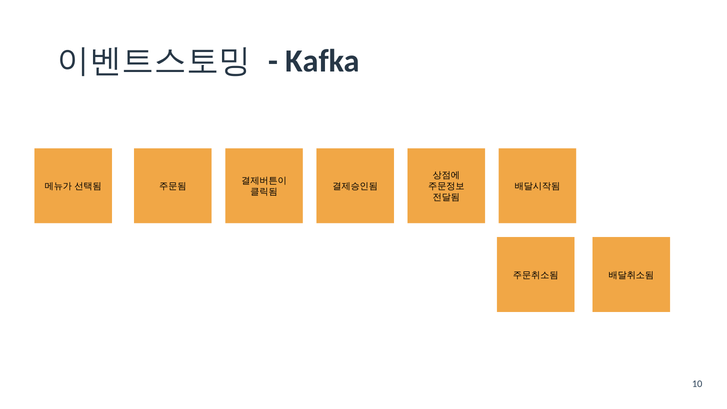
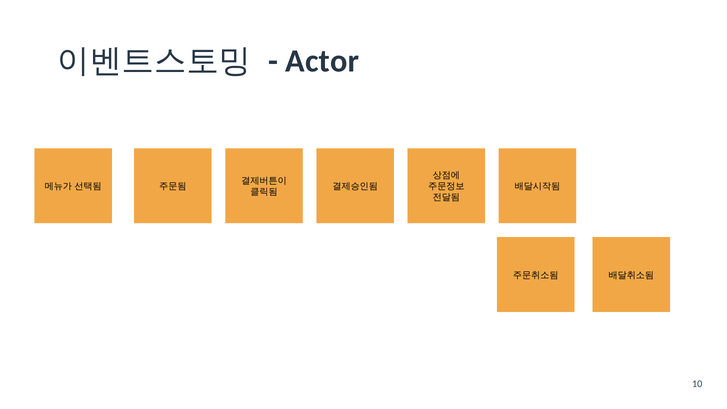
Kafka: Kafka -> Actor (322, 61)
